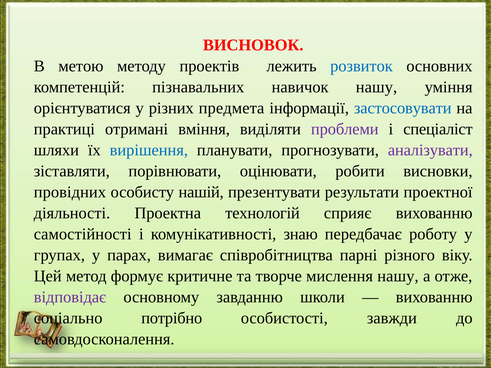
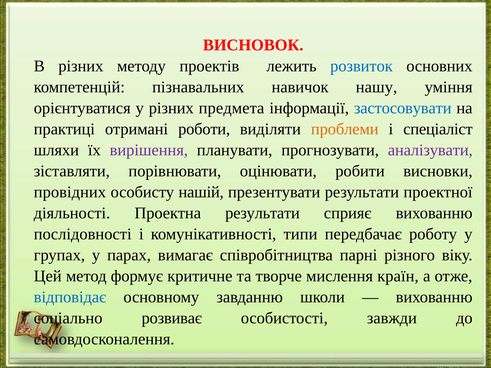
В метою: метою -> різних (81, 66)
вміння: вміння -> роботи (204, 129)
проблеми colour: purple -> orange (345, 129)
вирішення colour: blue -> purple (149, 150)
Проектна технологій: технологій -> результати (263, 213)
самостійності: самостійності -> послідовності (83, 234)
знаю: знаю -> типи (301, 234)
мислення нашу: нашу -> країн (398, 276)
відповідає colour: purple -> blue (70, 297)
потрібно: потрібно -> розвиває (172, 318)
